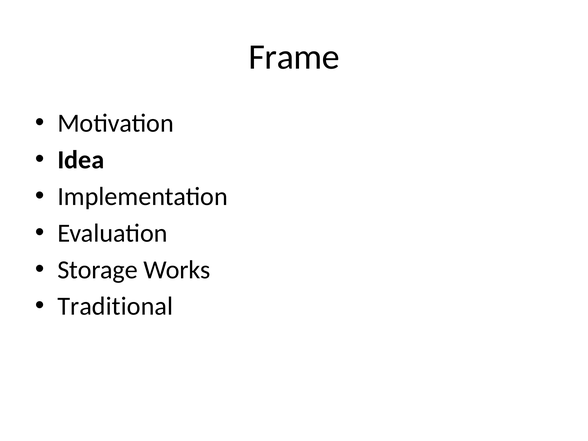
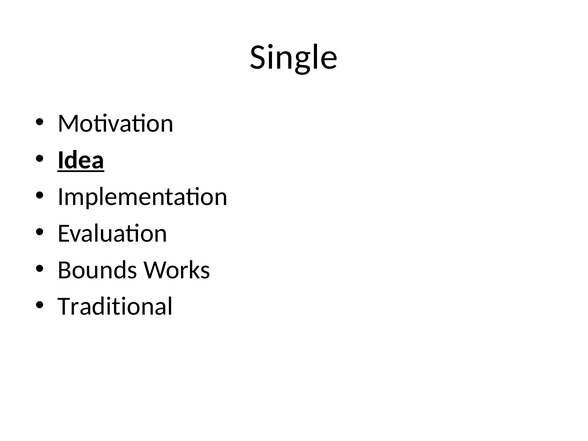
Frame: Frame -> Single (294, 57)
Idea underline: none -> present (81, 160)
Storage: Storage -> Bounds (97, 270)
